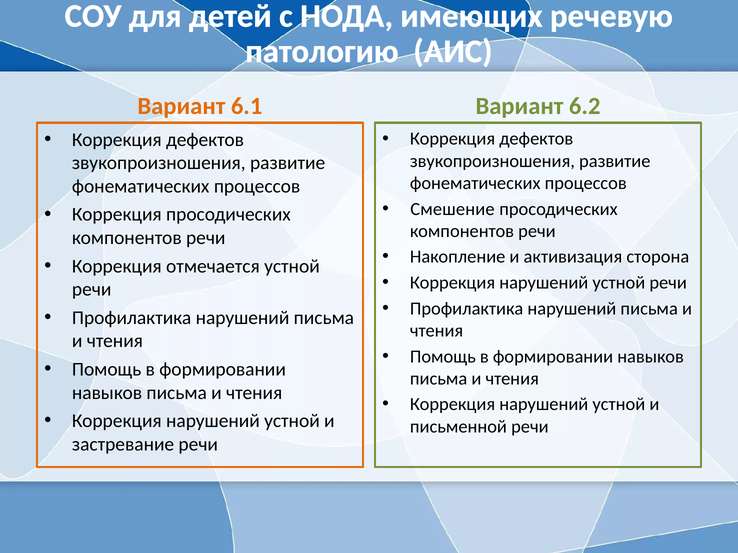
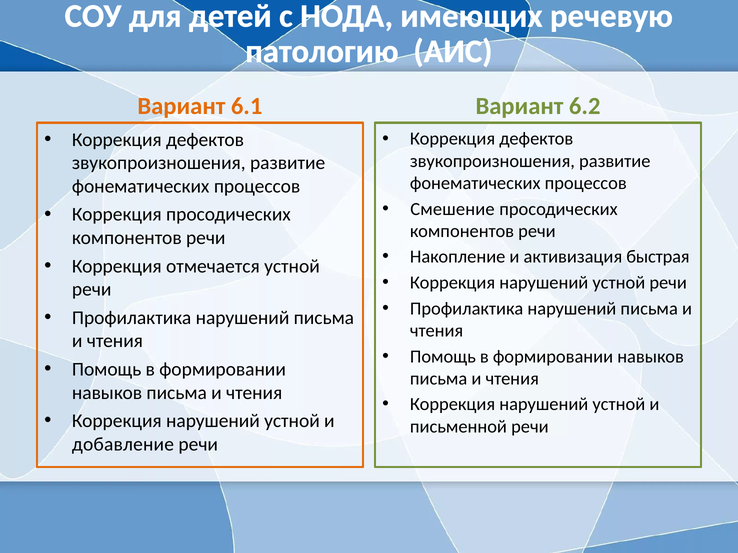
сторона: сторона -> быстрая (658, 257)
застревание: застревание -> добавление (123, 445)
